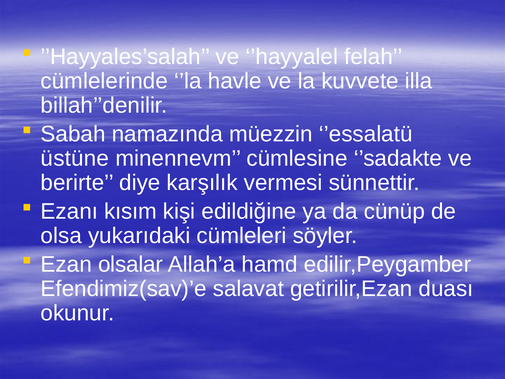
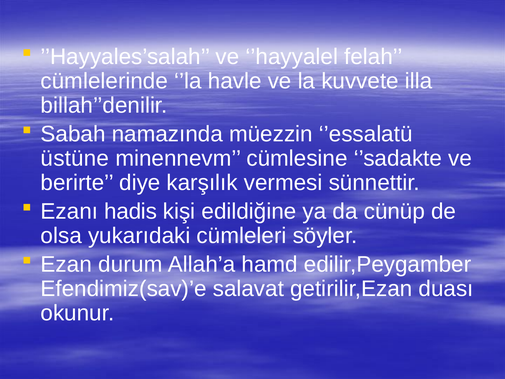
kısım: kısım -> hadis (131, 211)
olsalar: olsalar -> durum (130, 264)
